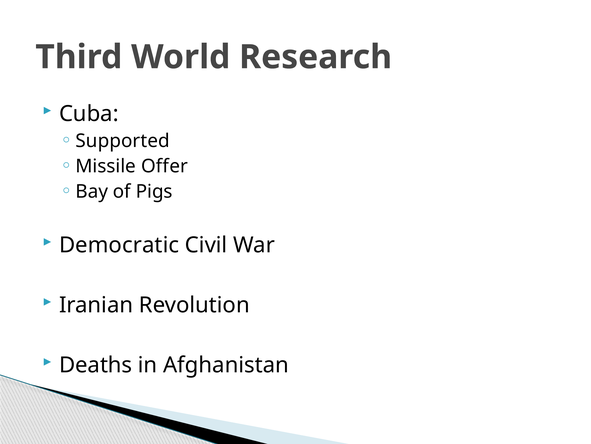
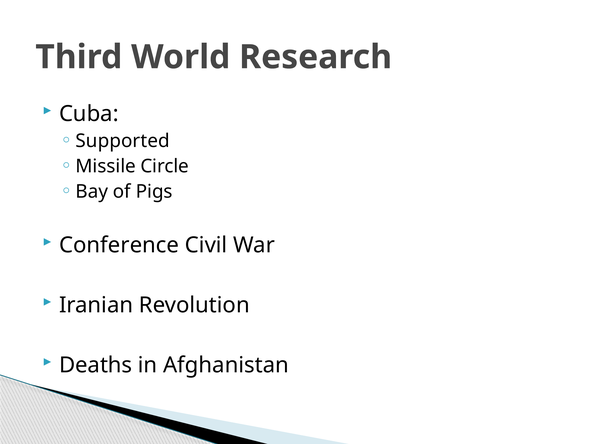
Offer: Offer -> Circle (165, 166)
Democratic: Democratic -> Conference (119, 245)
